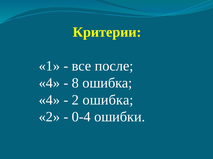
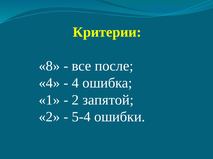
1: 1 -> 8 (49, 66)
8: 8 -> 4 (75, 83)
4: 4 -> 1 (49, 100)
2 ошибка: ошибка -> запятой (108, 100)
0-4: 0-4 -> 5-4 (81, 117)
